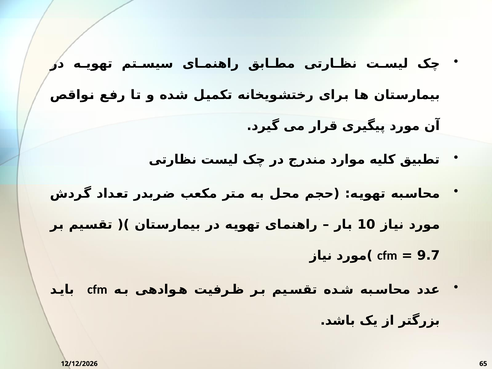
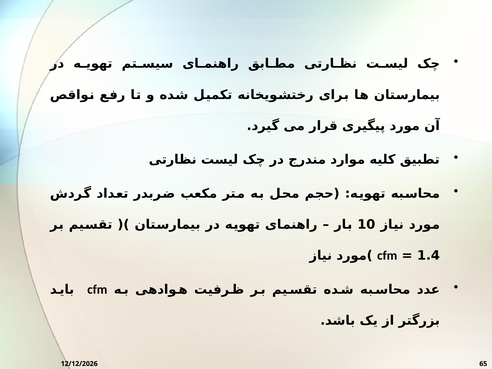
9.7: 9.7 -> 1.4 (428, 256)
